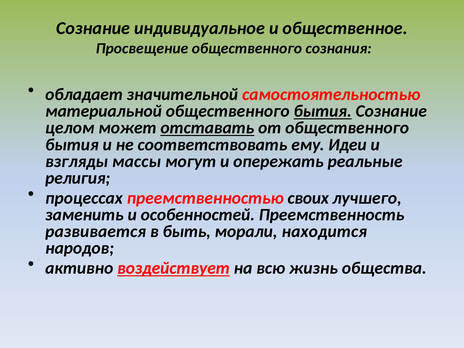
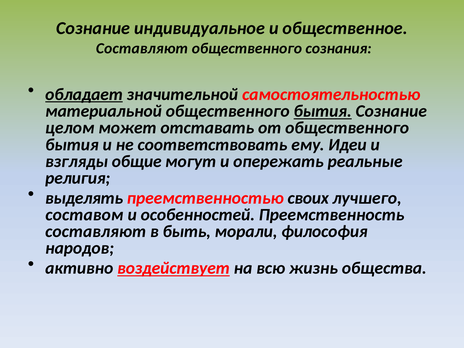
Просвещение: Просвещение -> Составляют (142, 48)
обладает underline: none -> present (84, 94)
отставать underline: present -> none (207, 128)
массы: массы -> общие (137, 161)
процессах: процессах -> выделять (84, 198)
заменить: заменить -> составом (84, 215)
развивается: развивается -> составляют (96, 231)
находится: находится -> философия (324, 231)
